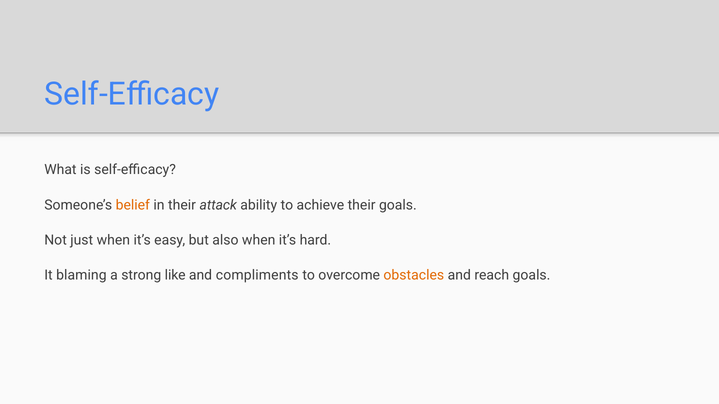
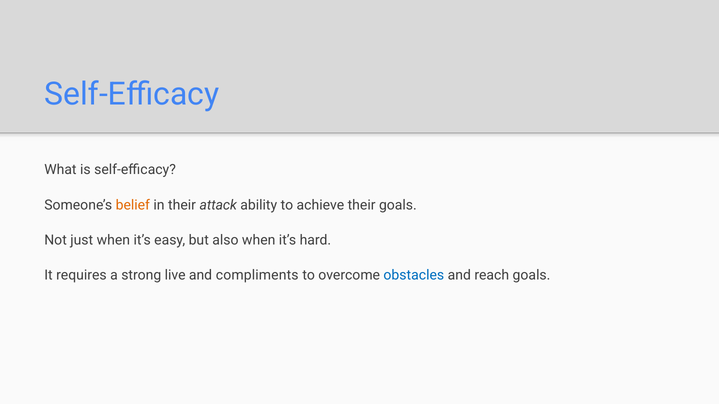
blaming: blaming -> requires (81, 276)
like: like -> live (175, 276)
obstacles colour: orange -> blue (414, 276)
